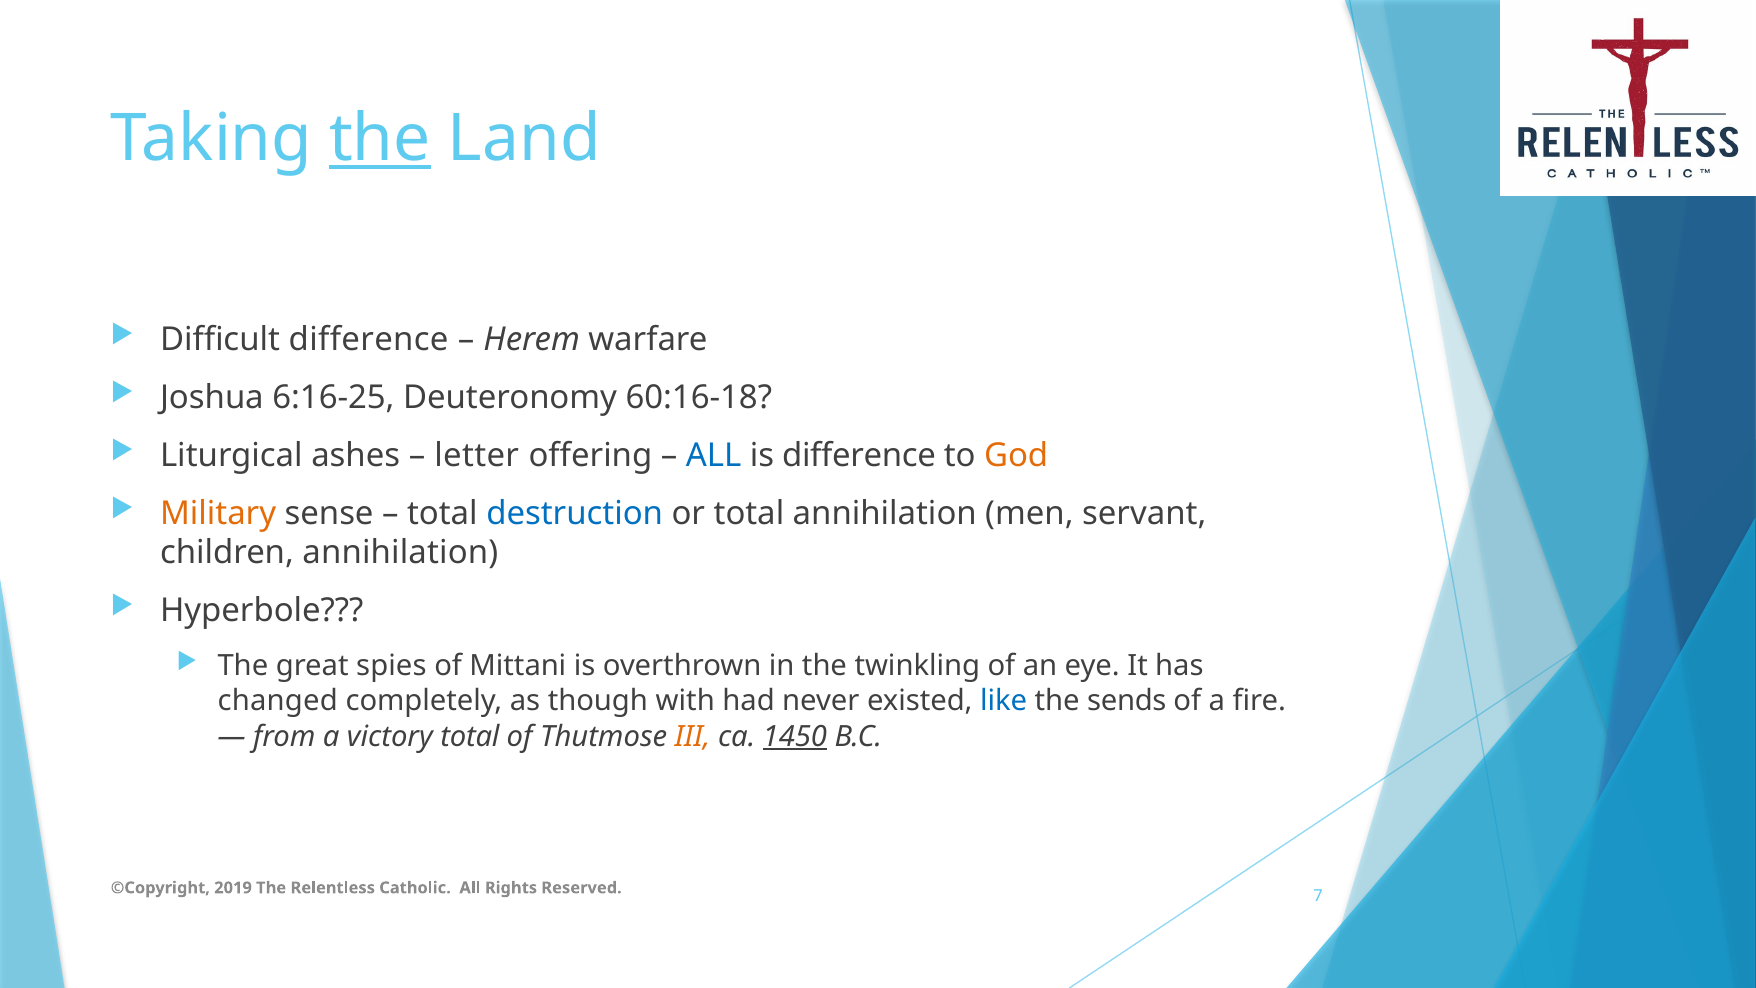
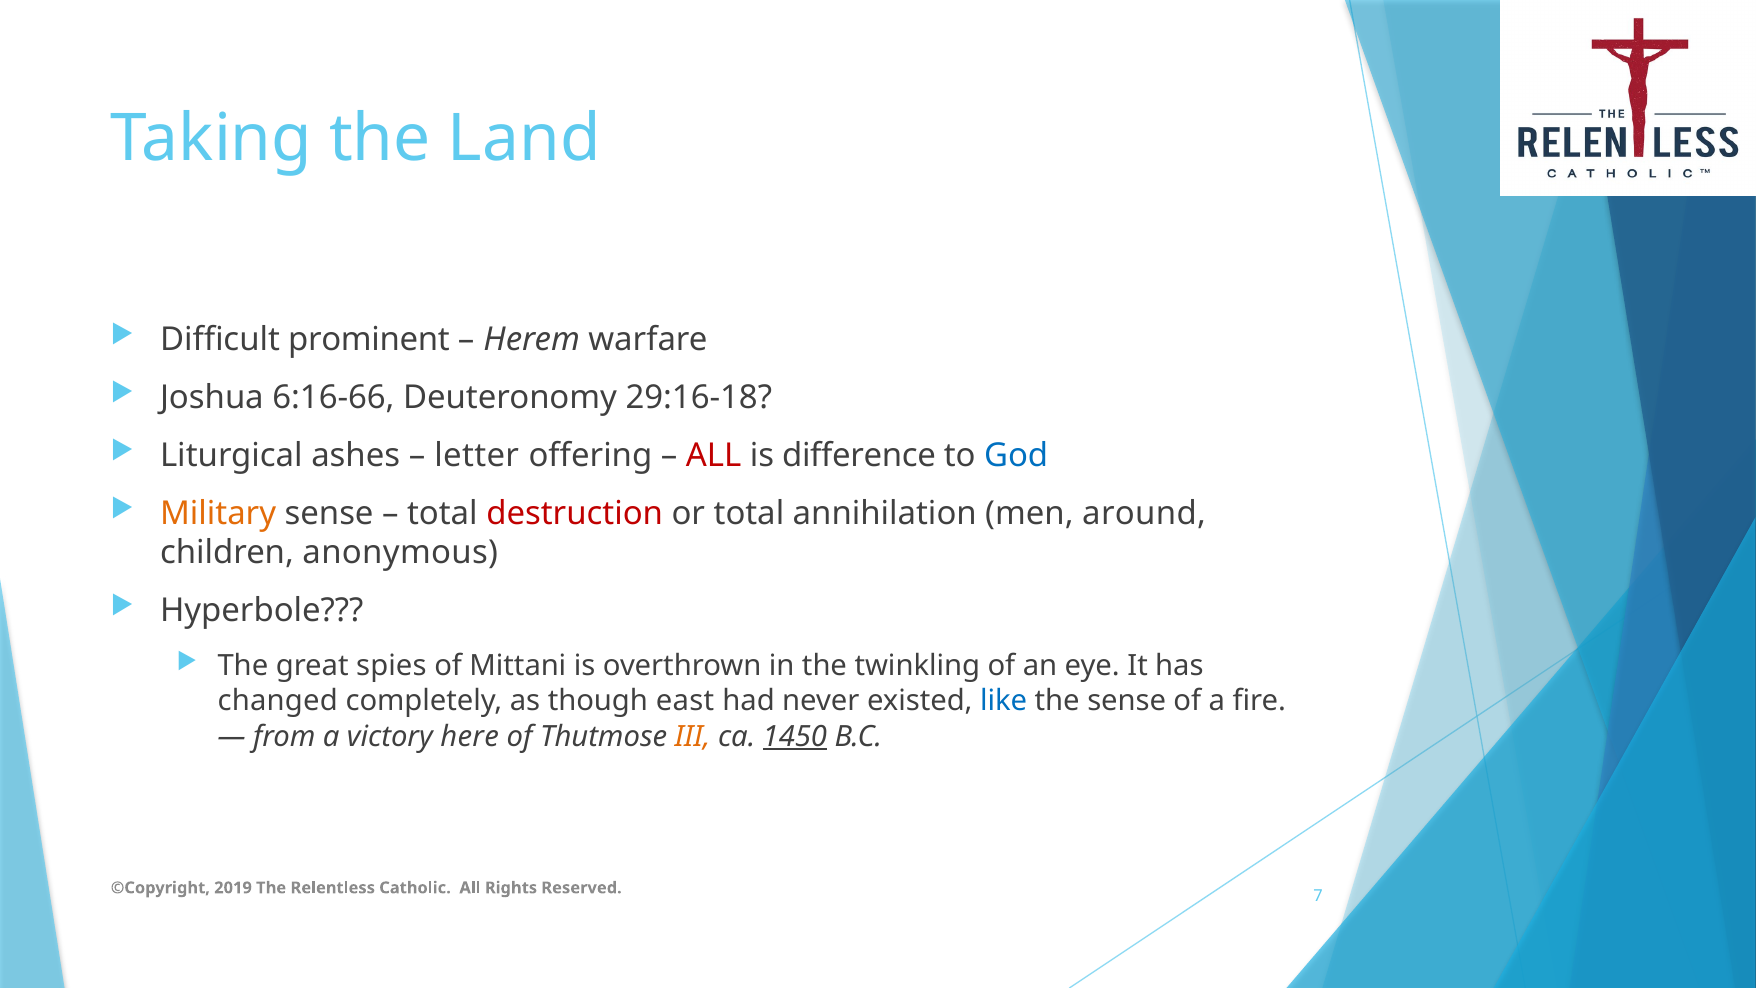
the underline: present -> none (380, 138)
Difficult difference: difference -> prominent (369, 340)
6:16-25: 6:16-25 -> 6:16-66 (333, 398)
60:16-18: 60:16-18 -> 29:16-18 (699, 398)
ALL colour: blue -> red (714, 455)
God colour: orange -> blue (1016, 455)
destruction colour: blue -> red (575, 513)
servant: servant -> around (1144, 513)
children annihilation: annihilation -> anonymous (400, 553)
with: with -> east (685, 701)
the sends: sends -> sense (1127, 701)
victory total: total -> here (470, 736)
